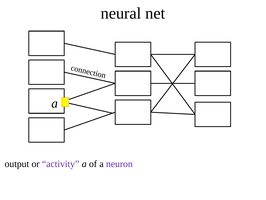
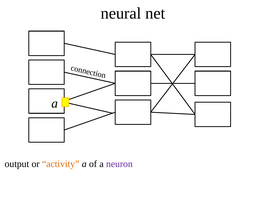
activity colour: purple -> orange (61, 164)
